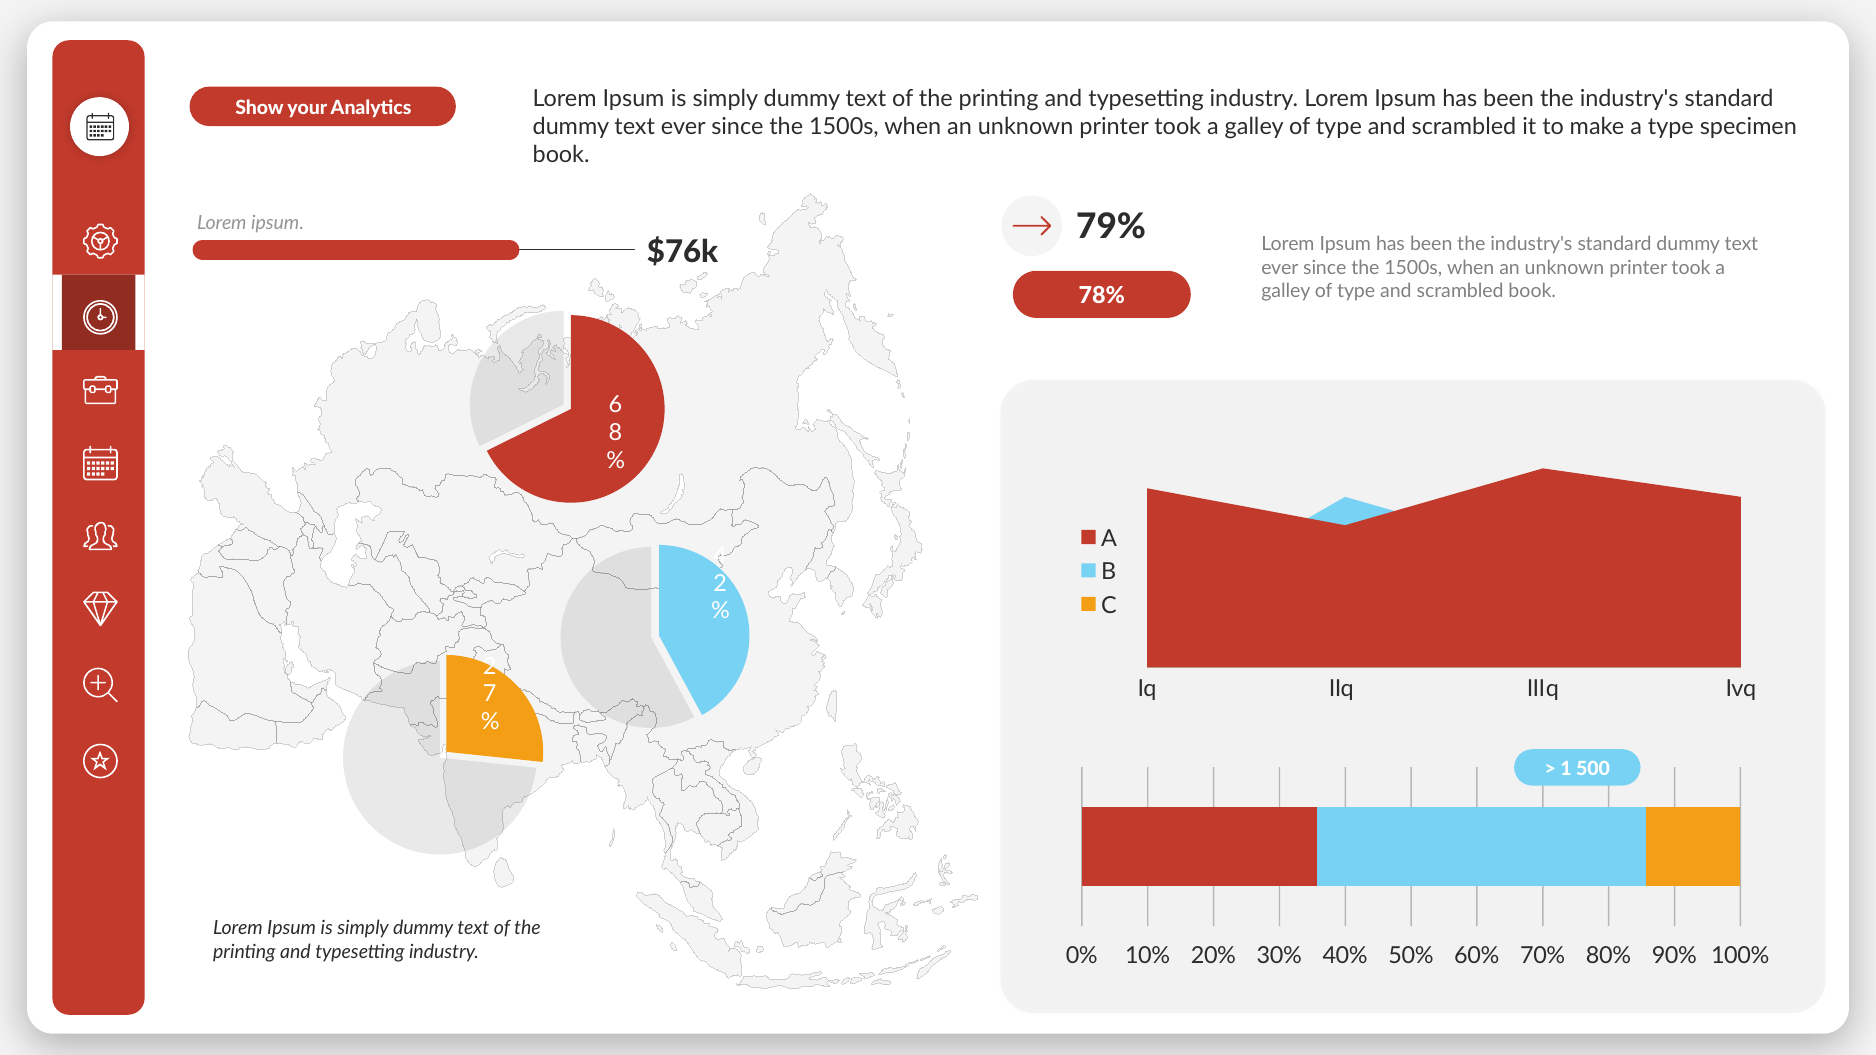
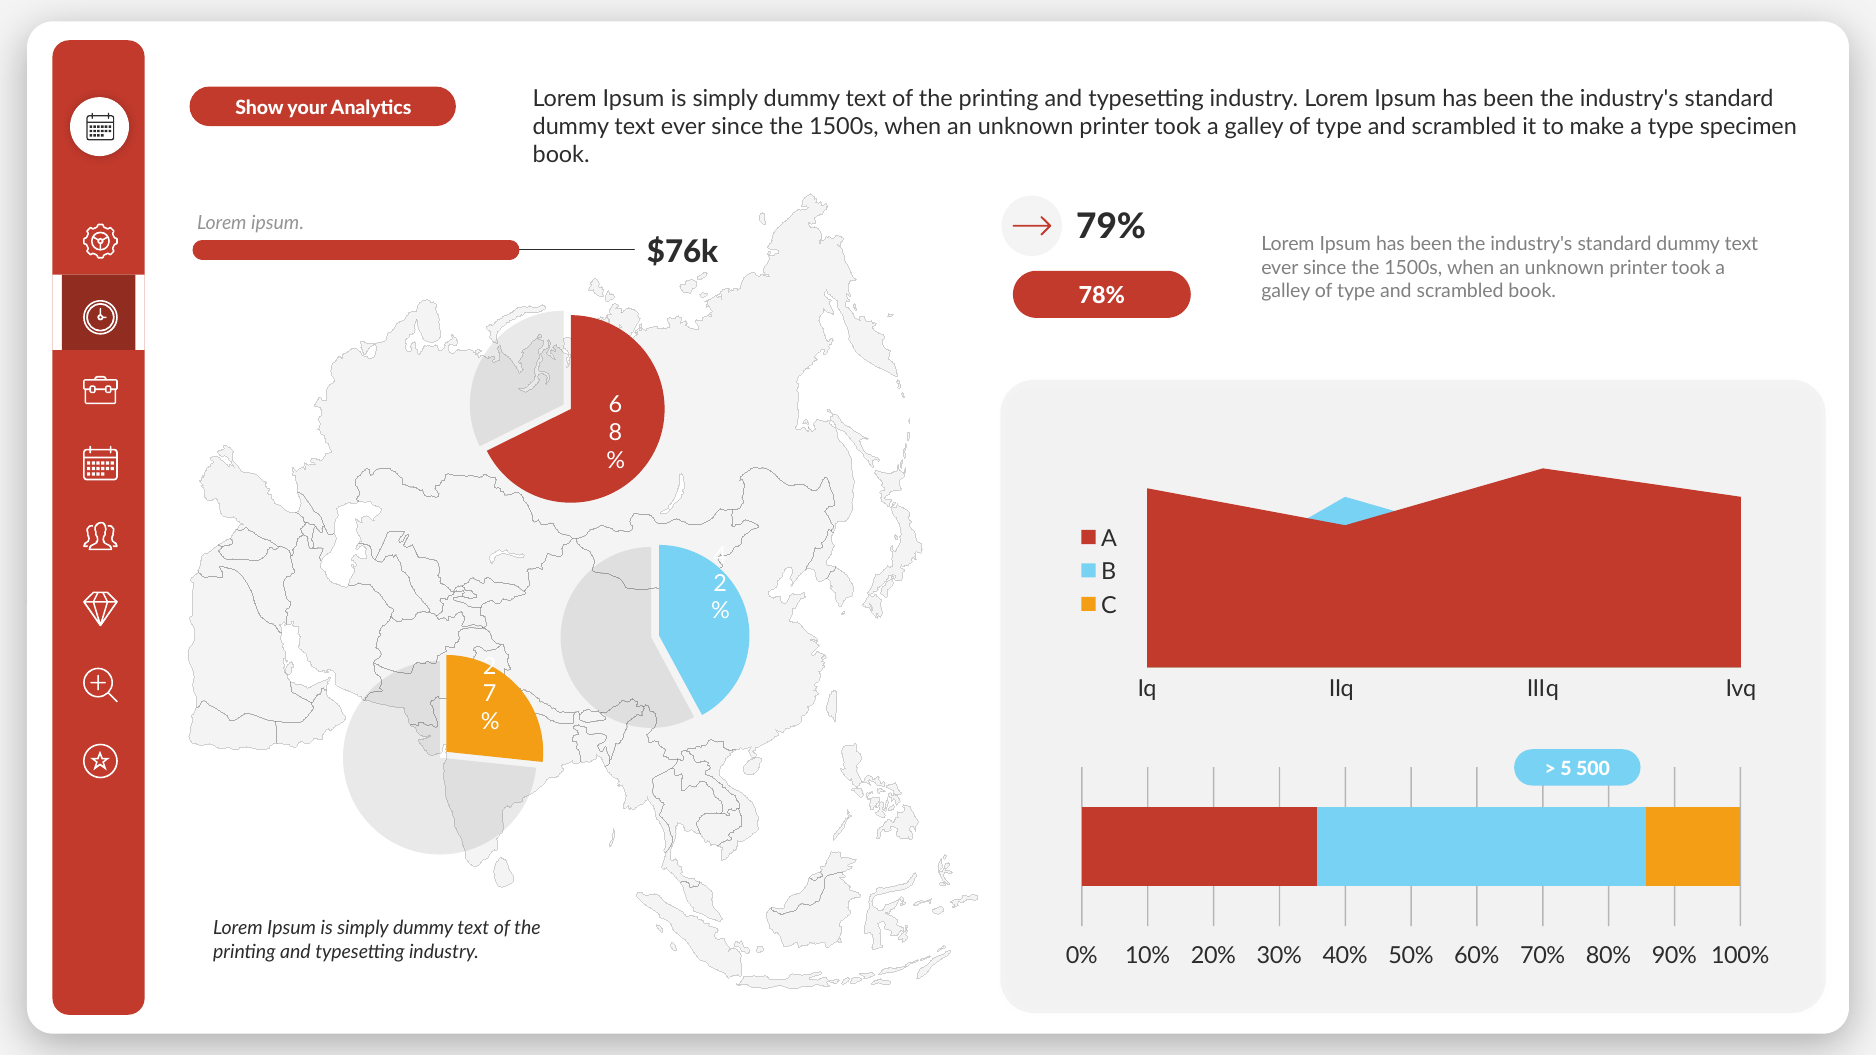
1: 1 -> 5 (1566, 769)
